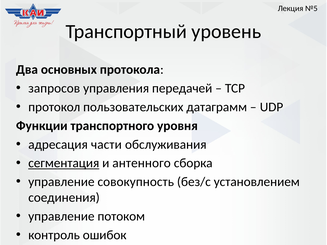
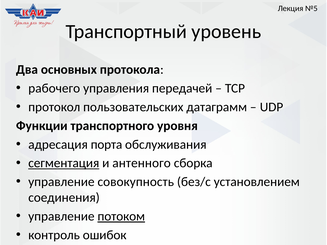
запросов: запросов -> рабочего (54, 88)
части: части -> порта (107, 145)
потоком underline: none -> present (121, 217)
